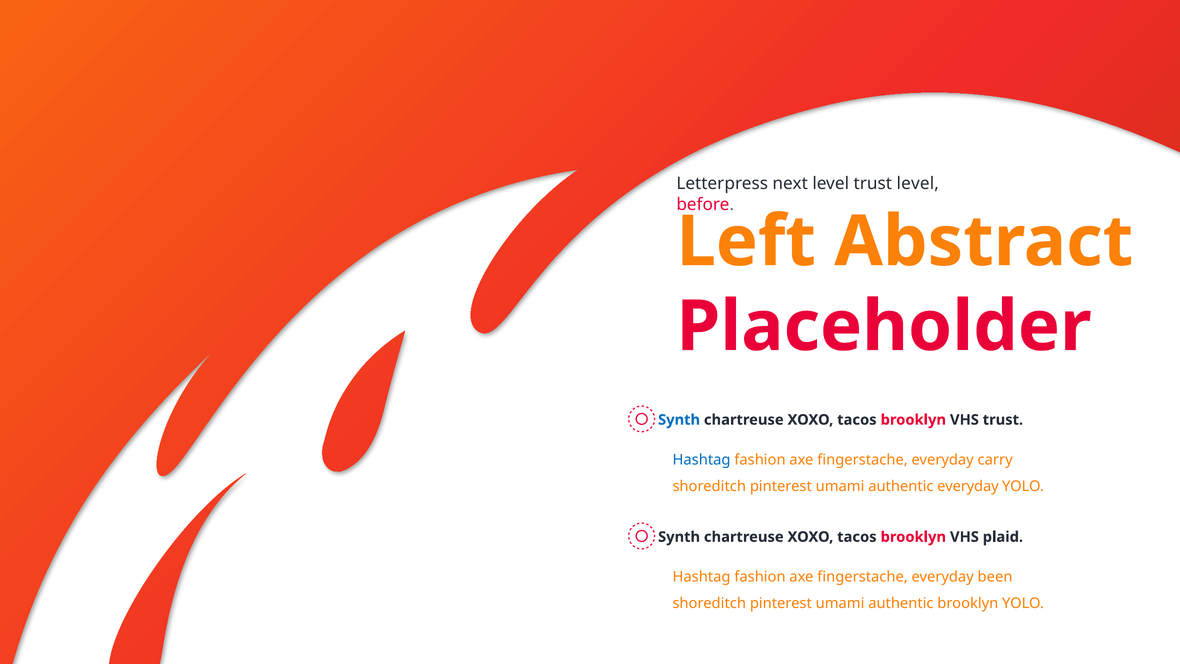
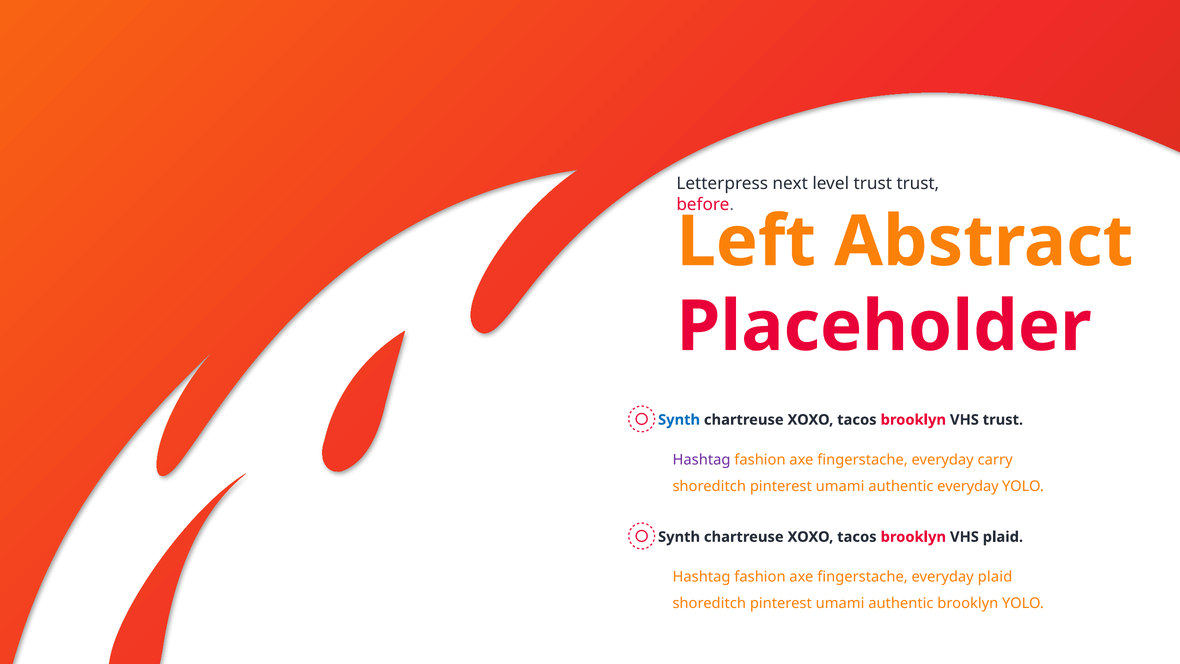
trust level: level -> trust (918, 184)
Hashtag colour: blue -> purple (702, 460)
everyday been: been -> plaid (995, 577)
